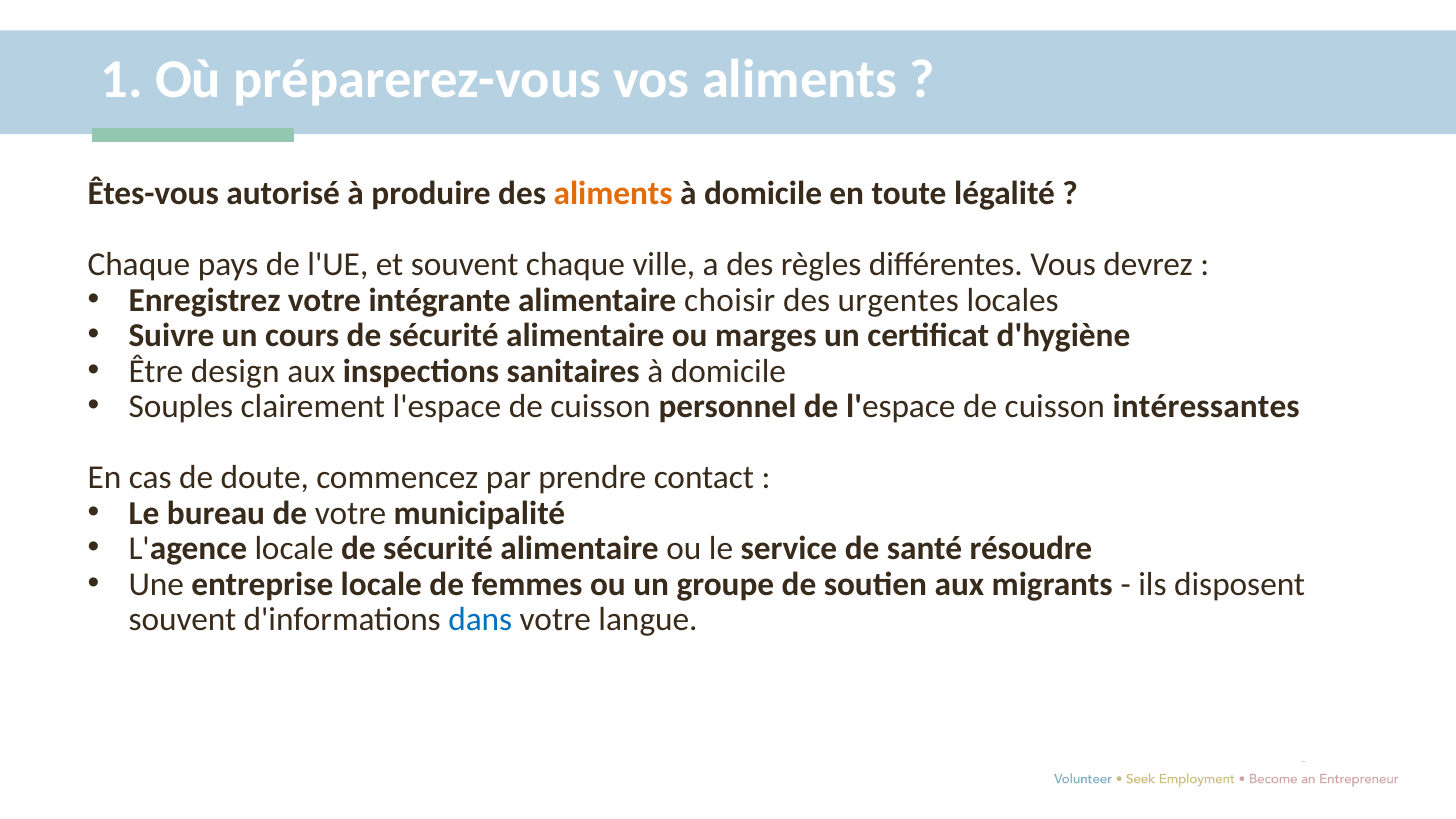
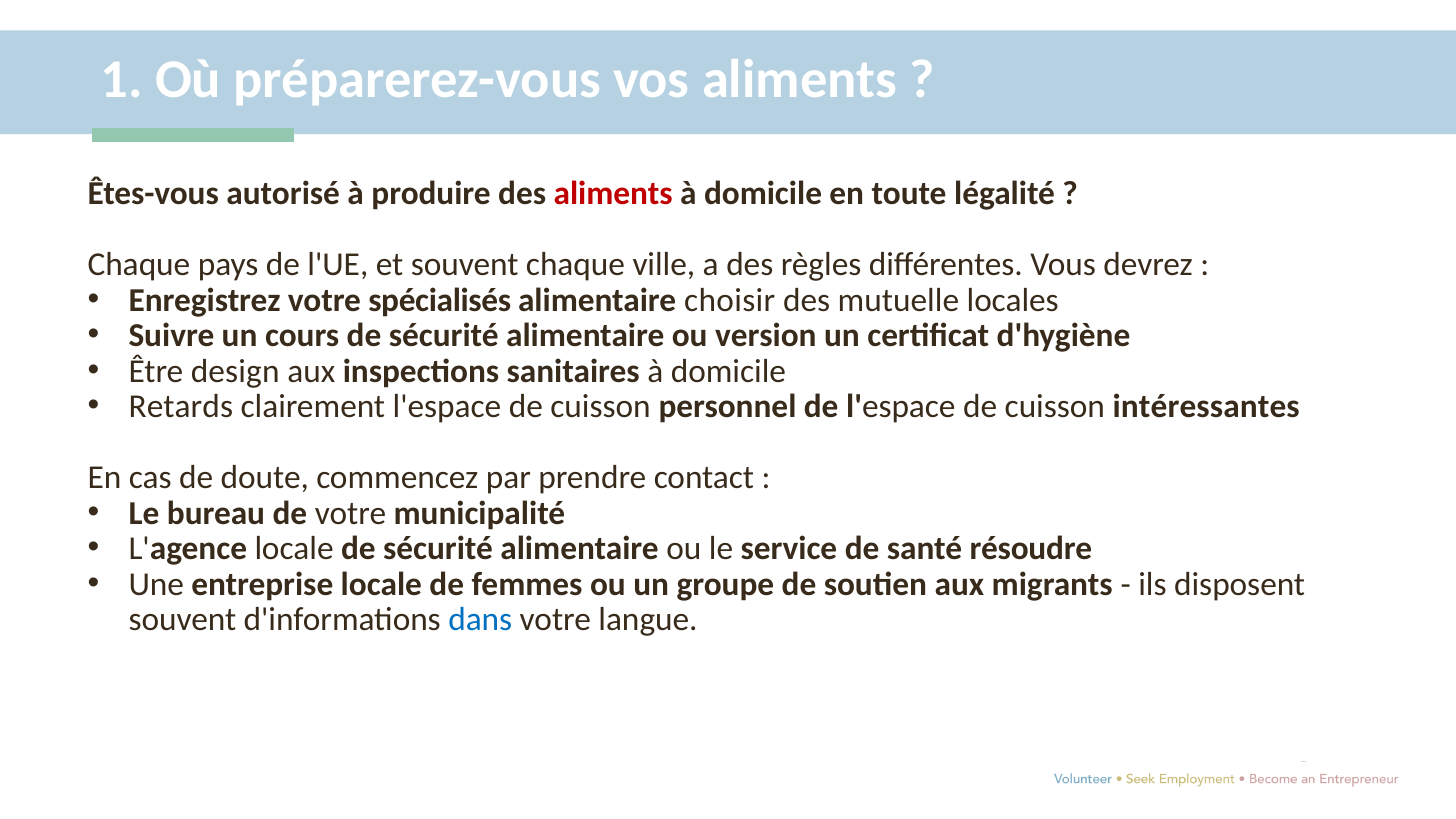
aliments colour: orange -> red (613, 193)
intégrante: intégrante -> spécialisés (440, 300)
urgentes: urgentes -> mutuelle (898, 300)
marges: marges -> version (766, 336)
Souples: Souples -> Retards (181, 407)
